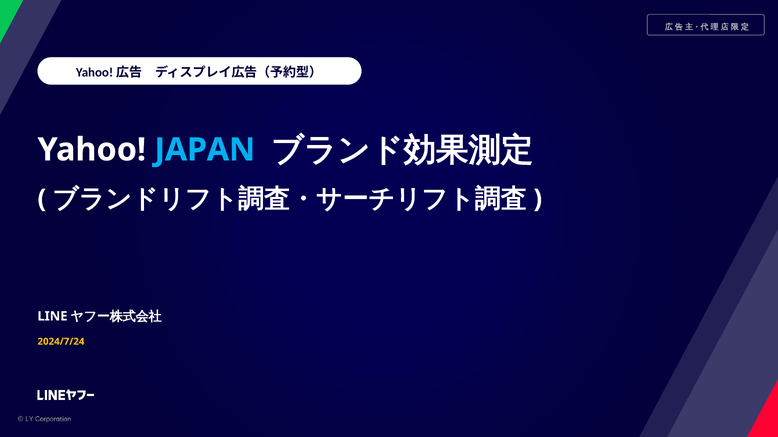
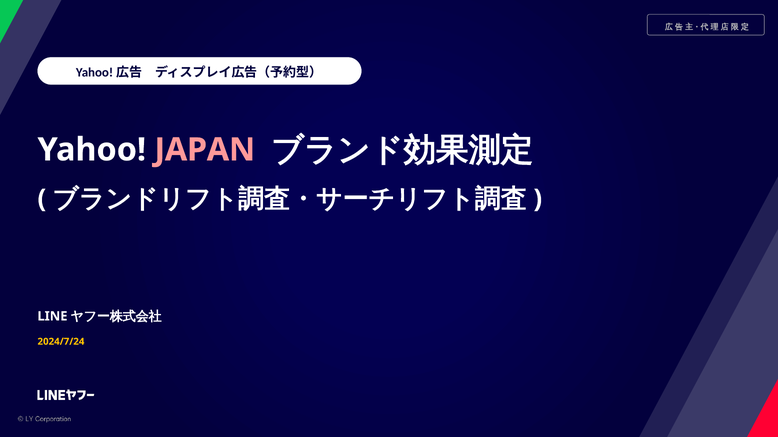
JAPAN colour: light blue -> pink (205, 150)
